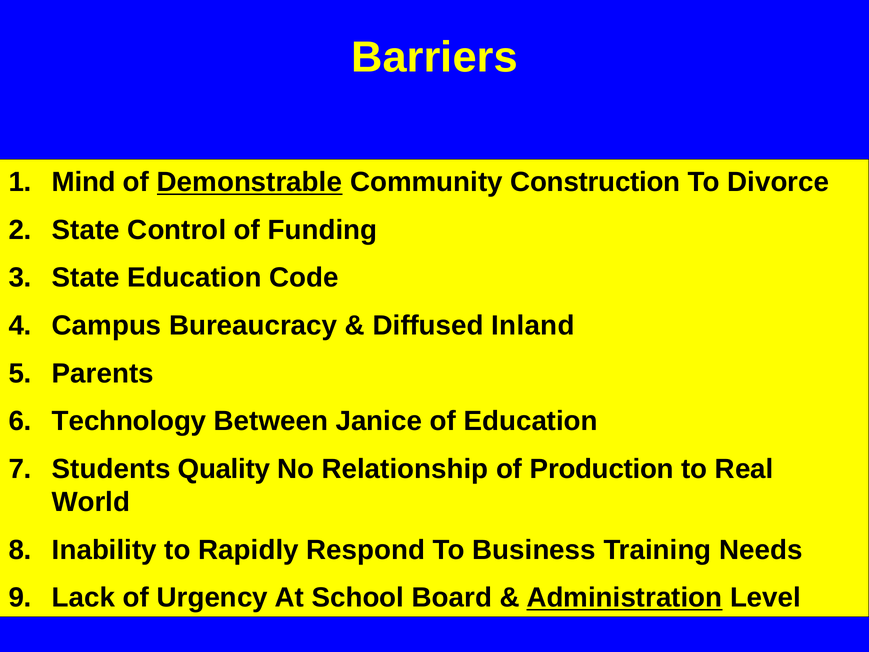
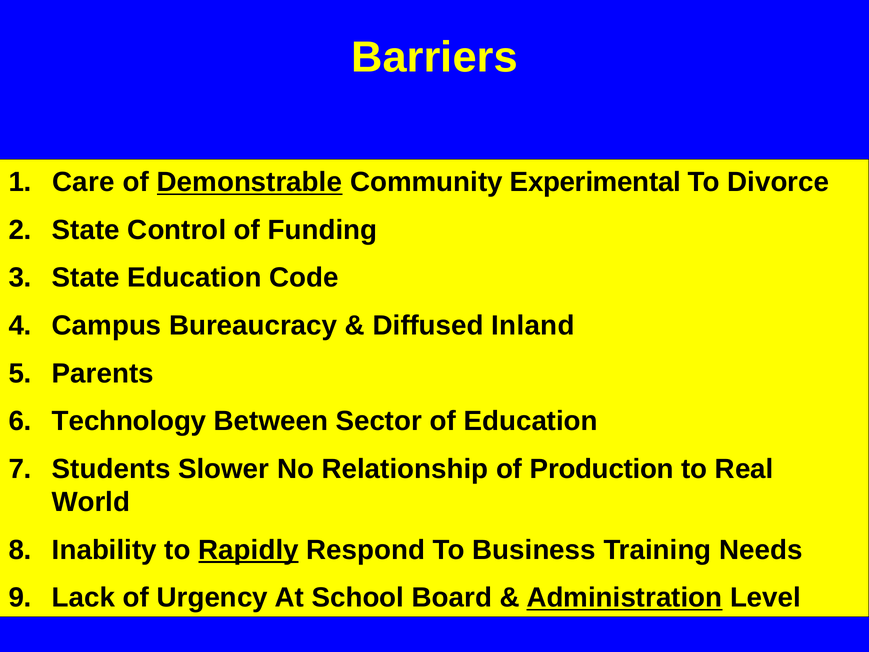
Mind: Mind -> Care (83, 182)
Construction: Construction -> Experimental (595, 182)
Janice: Janice -> Sector (379, 421)
Quality: Quality -> Slower (224, 469)
Rapidly underline: none -> present (249, 550)
